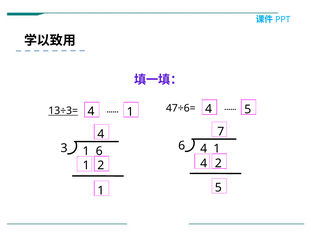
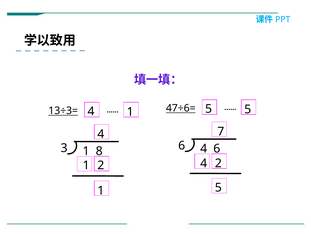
1 4: 4 -> 5 (209, 109)
47÷6= underline: none -> present (181, 108)
1: 1 -> 6 (217, 148)
6: 6 -> 8 (99, 151)
